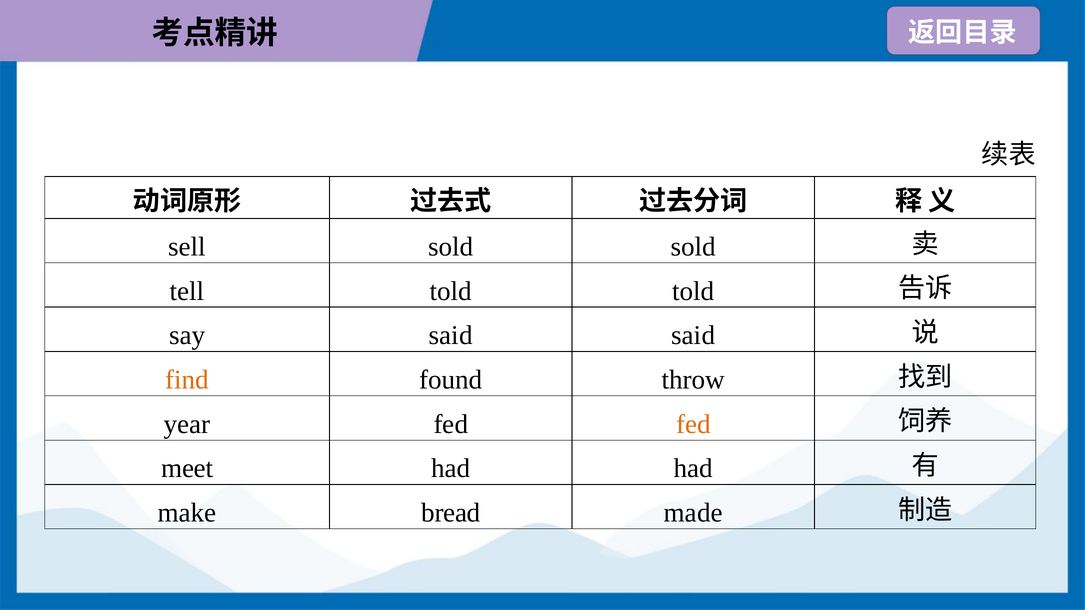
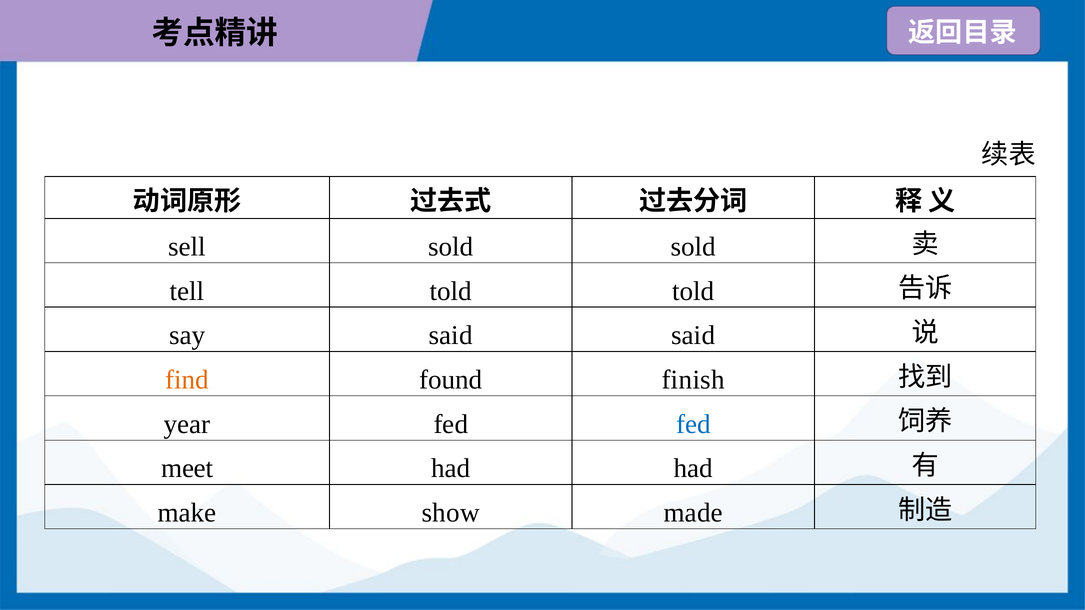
throw: throw -> finish (693, 380)
fed colour: orange -> blue (693, 424)
bread: bread -> show (451, 513)
